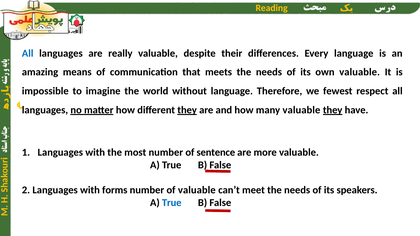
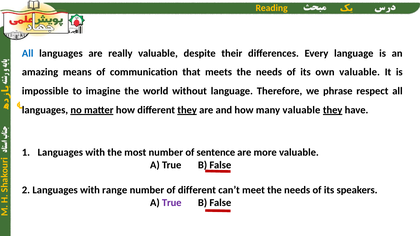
fewest: fewest -> phrase (338, 91)
forms: forms -> range (115, 190)
of valuable: valuable -> different (197, 190)
True colour: blue -> purple (172, 203)
